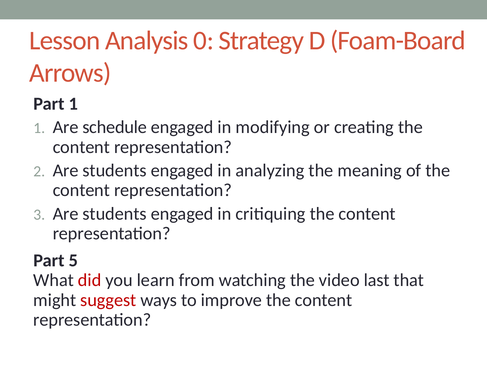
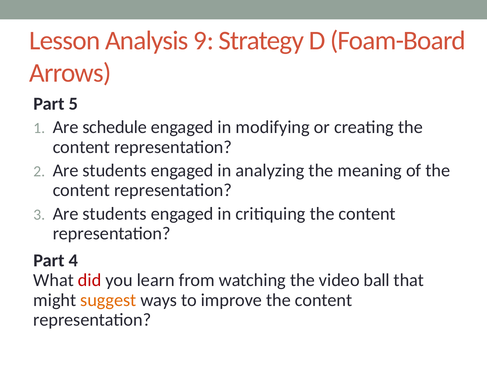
0: 0 -> 9 (204, 40)
Part 1: 1 -> 5 (73, 104)
5: 5 -> 4 (73, 261)
last: last -> ball (377, 280)
suggest colour: red -> orange (108, 300)
